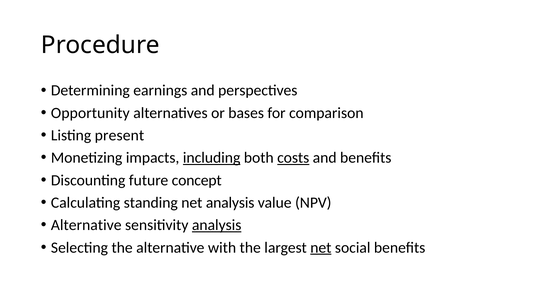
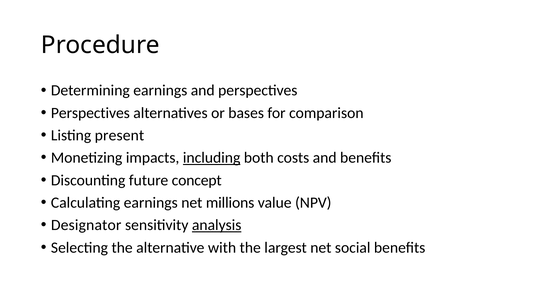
Opportunity: Opportunity -> Perspectives (90, 113)
costs underline: present -> none (293, 158)
Calculating standing: standing -> earnings (151, 203)
net analysis: analysis -> millions (230, 203)
Alternative: Alternative -> Designator (86, 225)
net underline: present -> none (321, 248)
